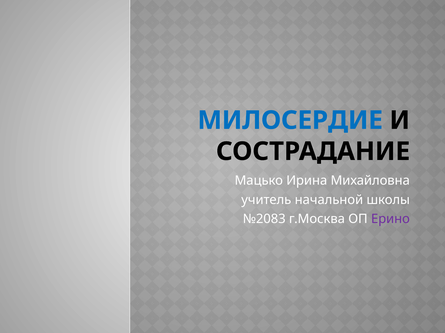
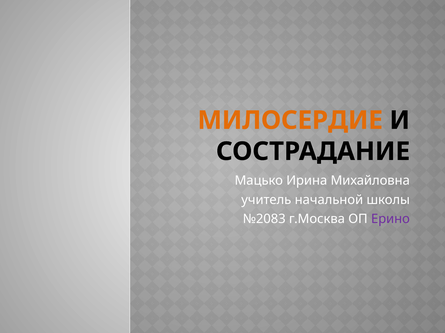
МИЛОСЕРДИЕ colour: blue -> orange (290, 121)
